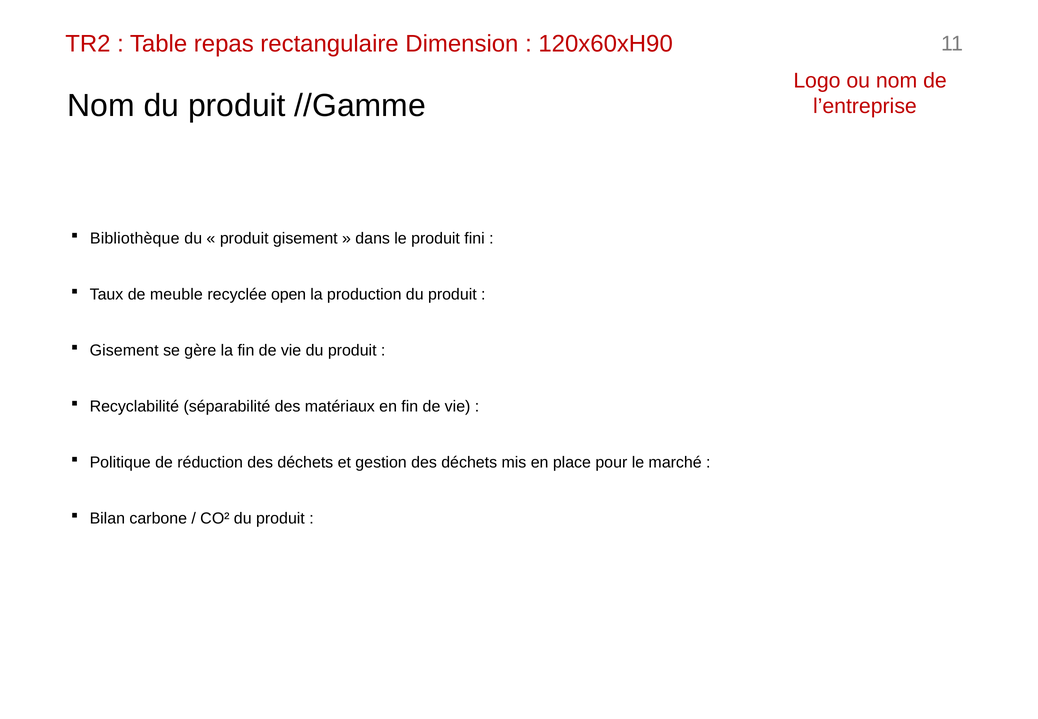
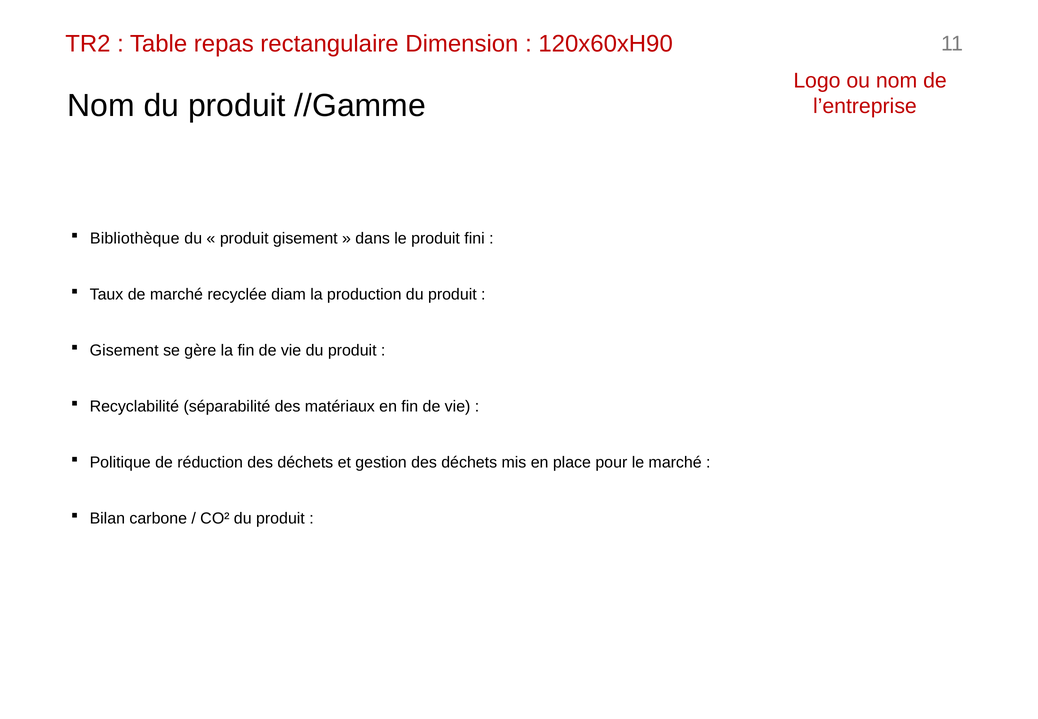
de meuble: meuble -> marché (176, 294)
open: open -> diam (289, 294)
